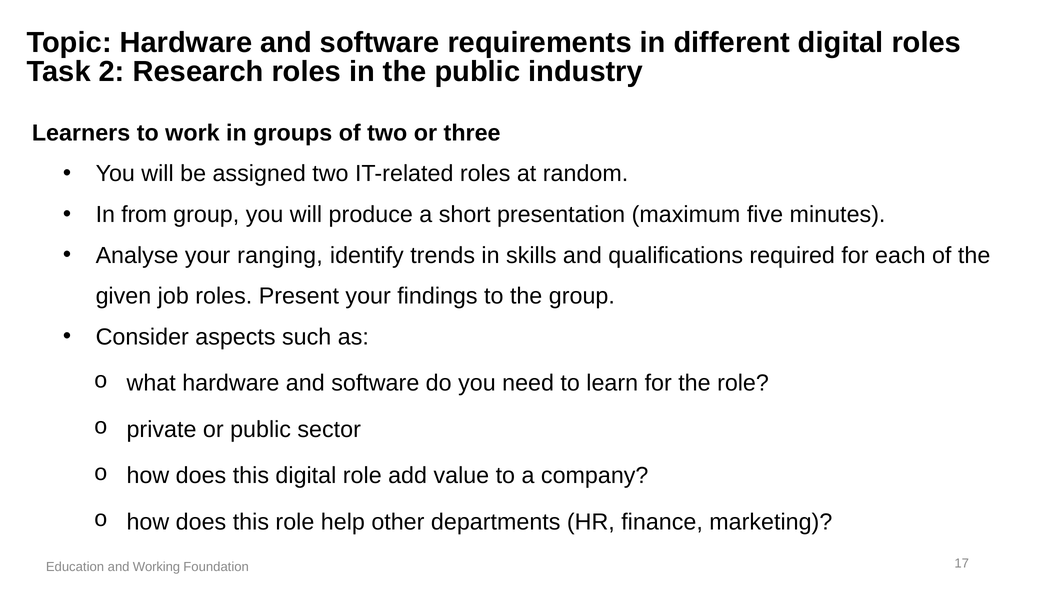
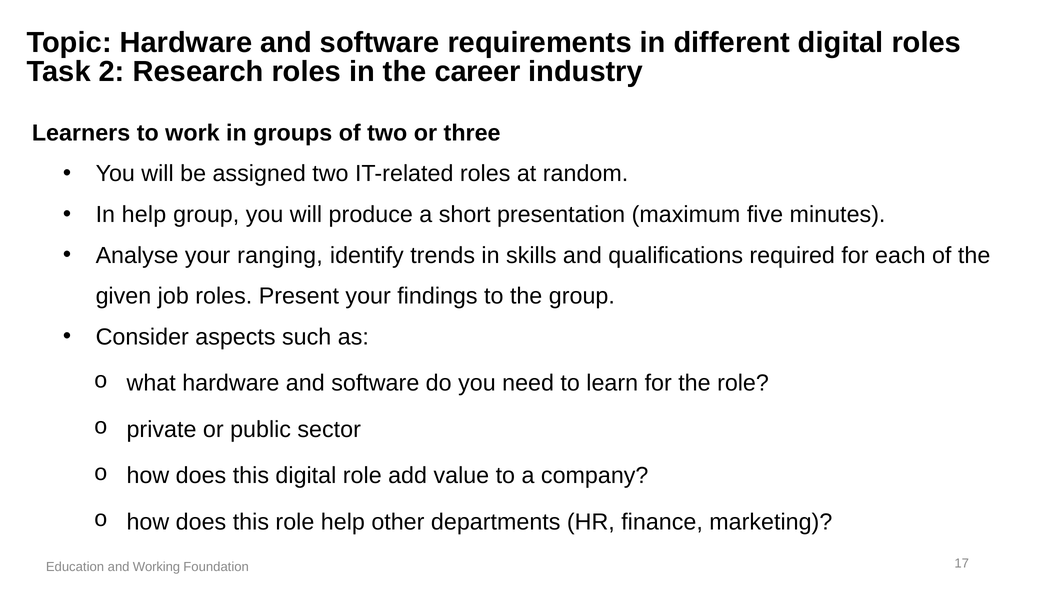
the public: public -> career (478, 72)
In from: from -> help (144, 215)
